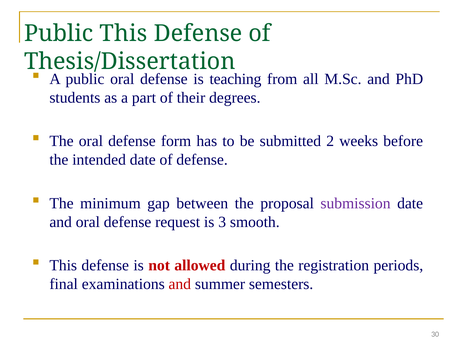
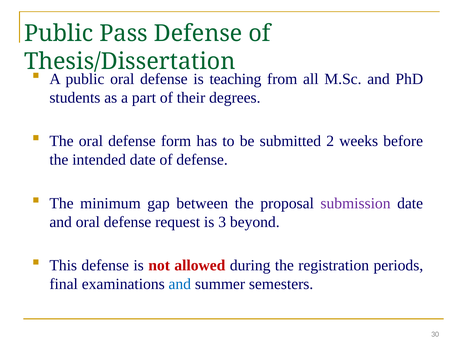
Public This: This -> Pass (124, 34)
smooth: smooth -> beyond (255, 222)
and colour: red -> blue (180, 284)
